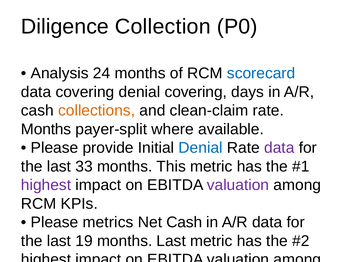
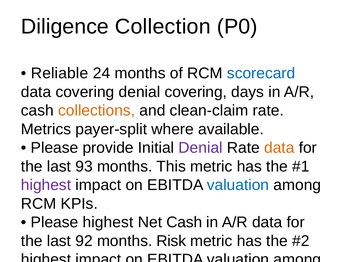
Analysis: Analysis -> Reliable (60, 73)
Months: Months -> Metrics (46, 129)
Denial colour: blue -> purple (201, 148)
data colour: purple -> orange (279, 148)
33: 33 -> 93 (84, 167)
valuation colour: purple -> blue (238, 185)
Please metrics: metrics -> highest (108, 223)
19: 19 -> 92 (84, 241)
months Last: Last -> Risk (171, 241)
